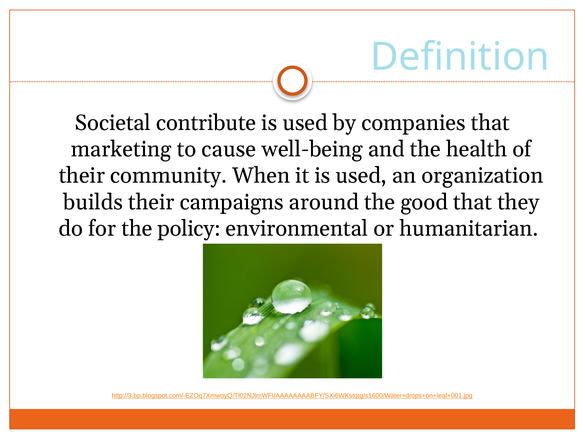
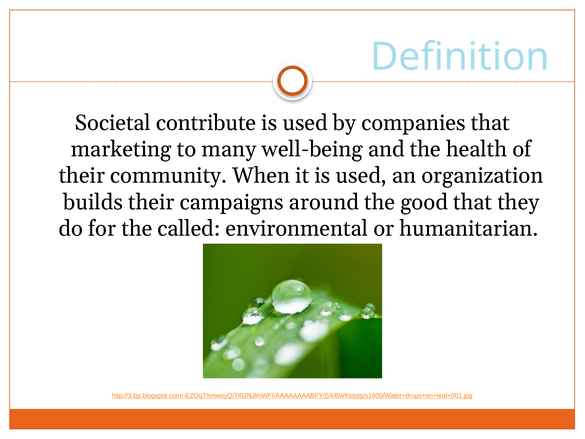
cause: cause -> many (229, 149)
policy: policy -> called (189, 228)
